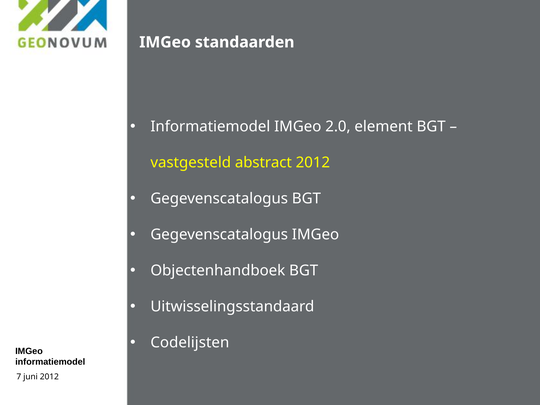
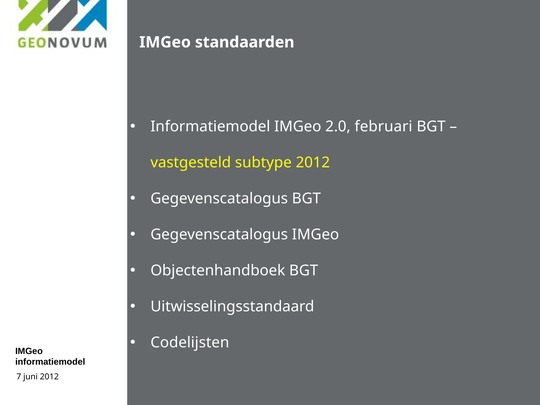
element: element -> februari (383, 127)
abstract: abstract -> subtype (263, 163)
